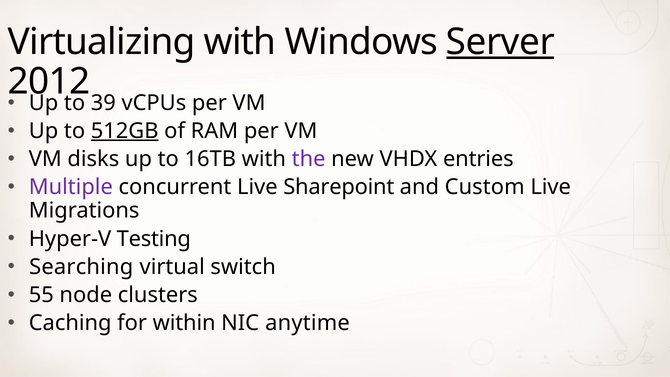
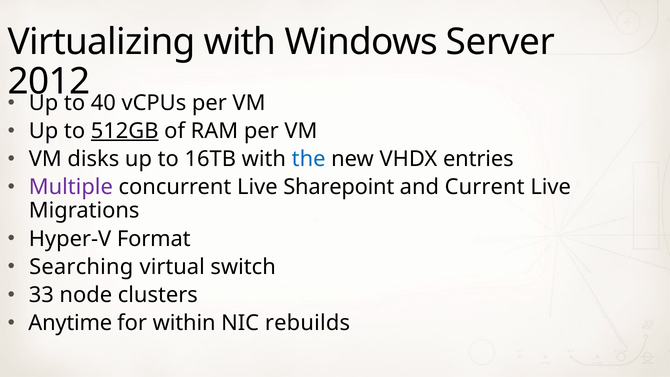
Server underline: present -> none (500, 42)
39: 39 -> 40 (103, 103)
the colour: purple -> blue (309, 159)
Custom: Custom -> Current (485, 187)
Testing: Testing -> Format (154, 239)
55: 55 -> 33 (41, 295)
Caching: Caching -> Anytime (70, 323)
anytime: anytime -> rebuilds (307, 323)
